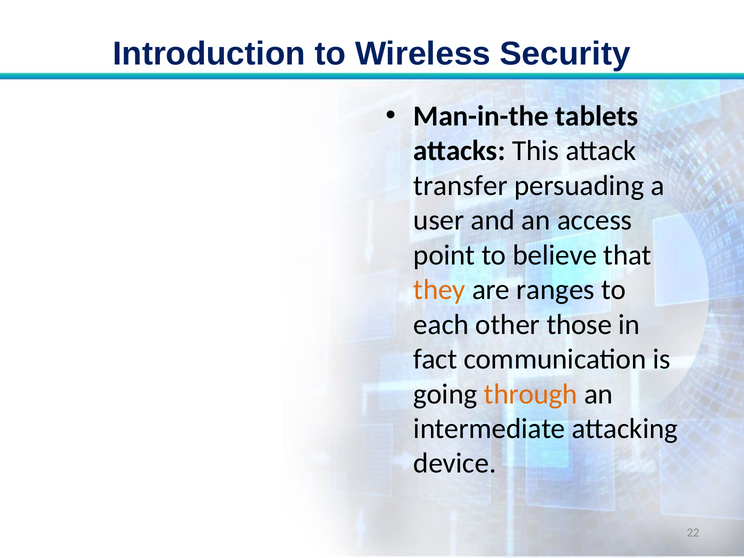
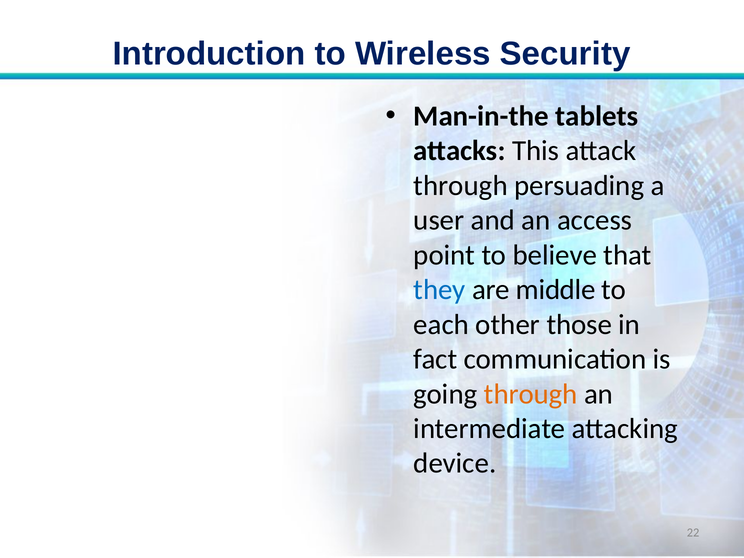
transfer: transfer -> through (461, 186)
they colour: orange -> blue (439, 290)
ranges: ranges -> middle (556, 290)
